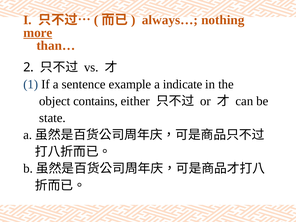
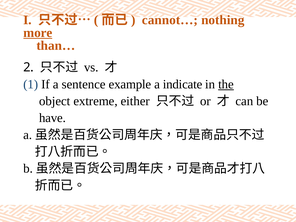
always…: always… -> cannot… (170, 20)
the underline: none -> present (226, 84)
contains: contains -> extreme (96, 101)
state: state -> have (52, 118)
